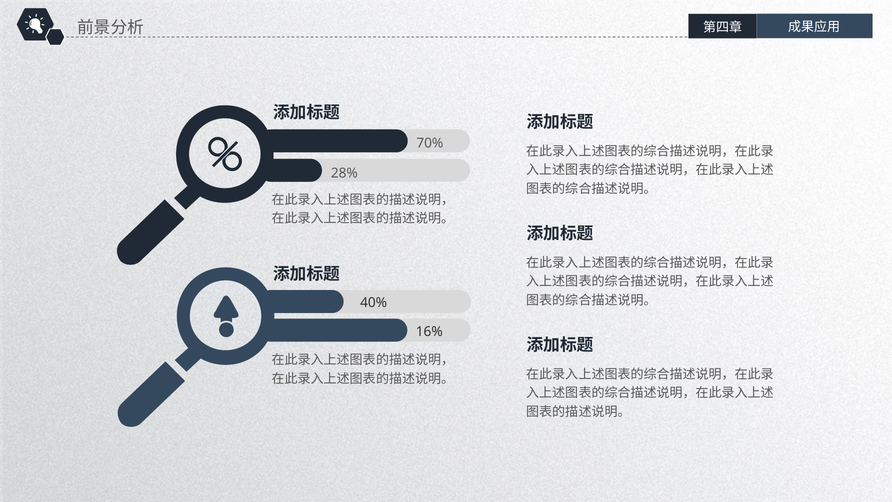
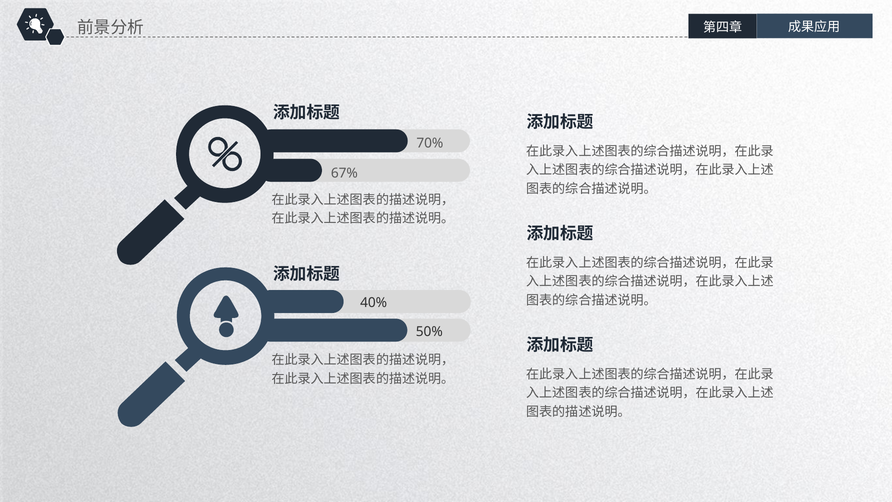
28%: 28% -> 67% (344, 173)
16%: 16% -> 50% (429, 331)
